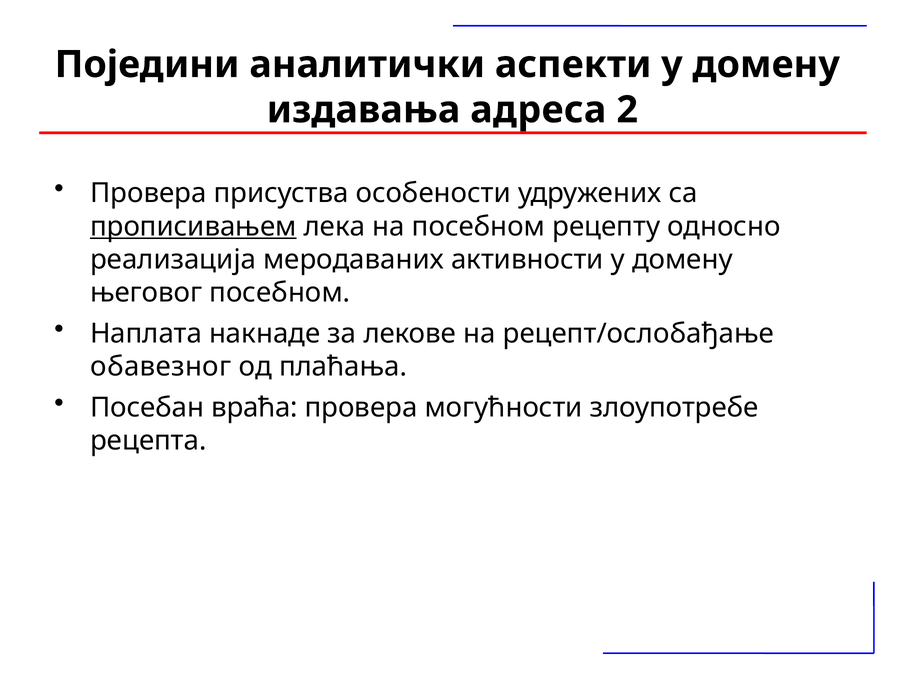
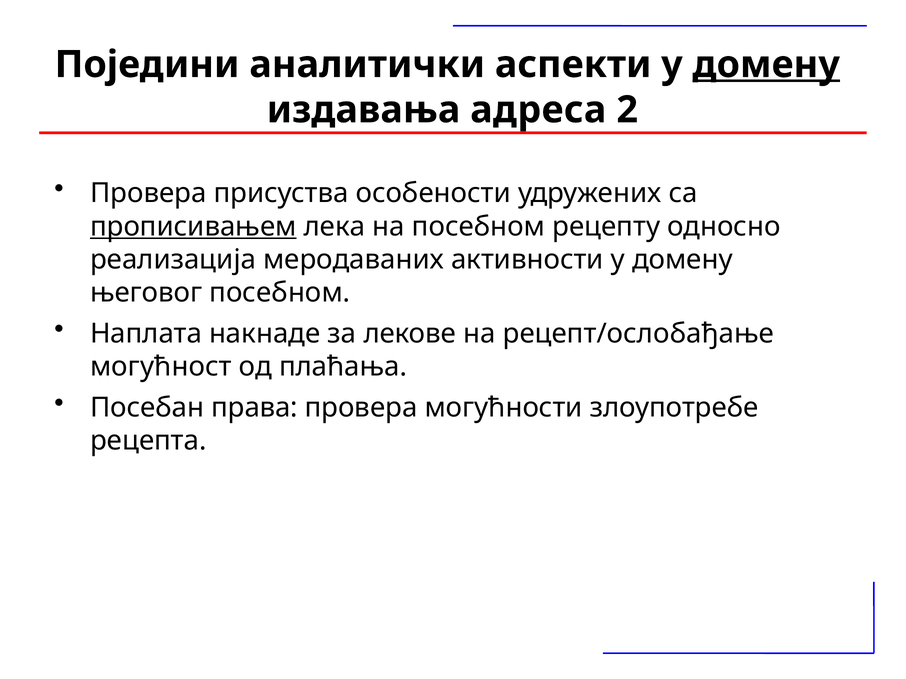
домену underline: none -> present (766, 65)
обавезног: обавезног -> могућност (161, 367)
враћа: враћа -> права (255, 408)
